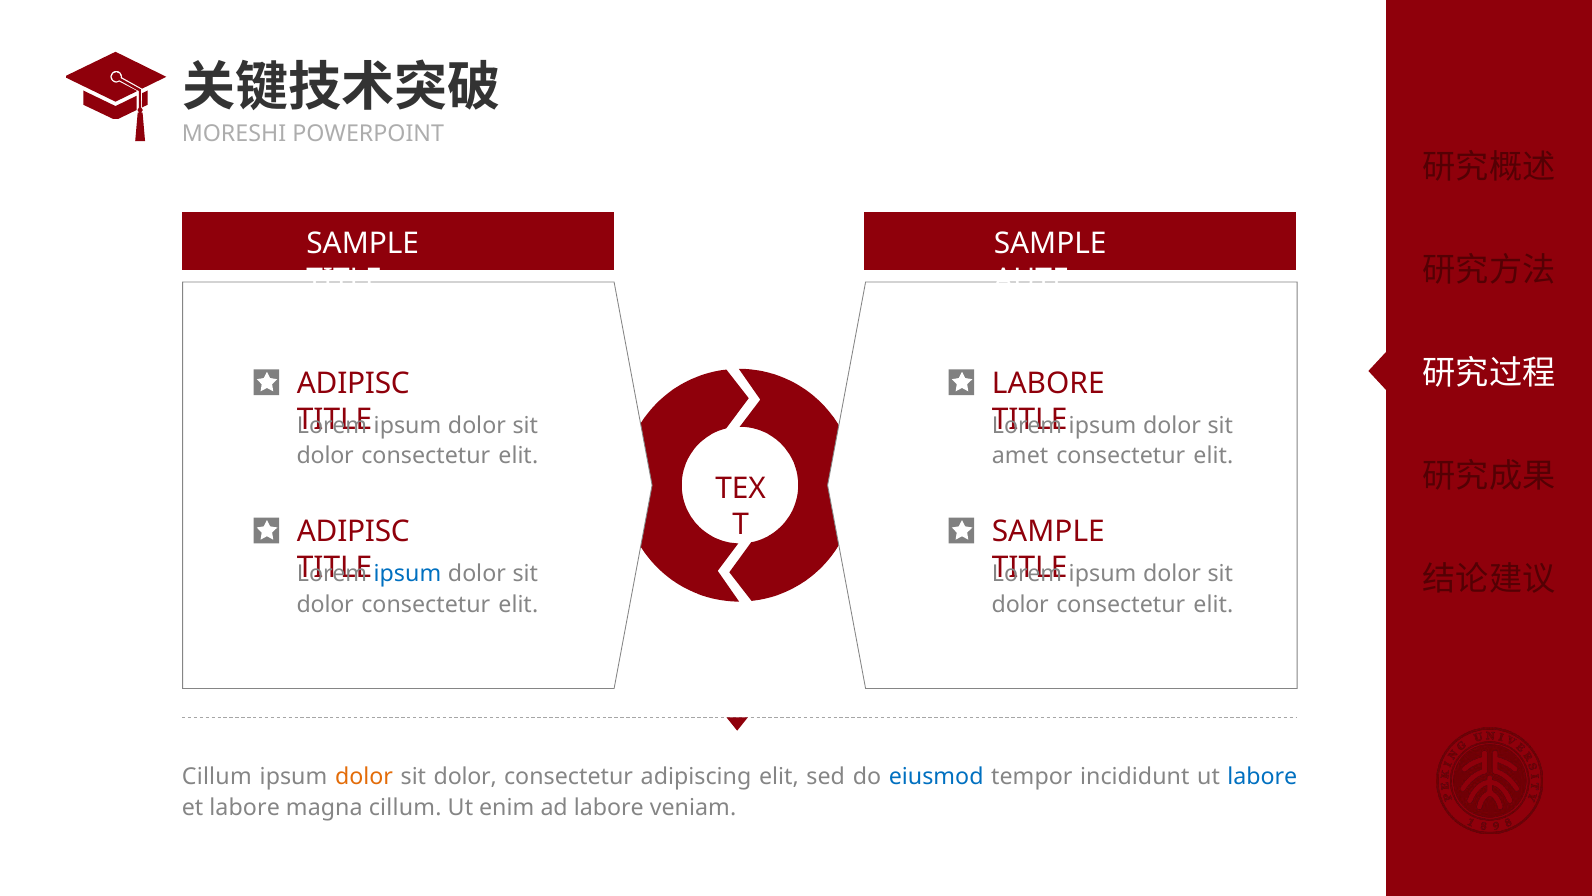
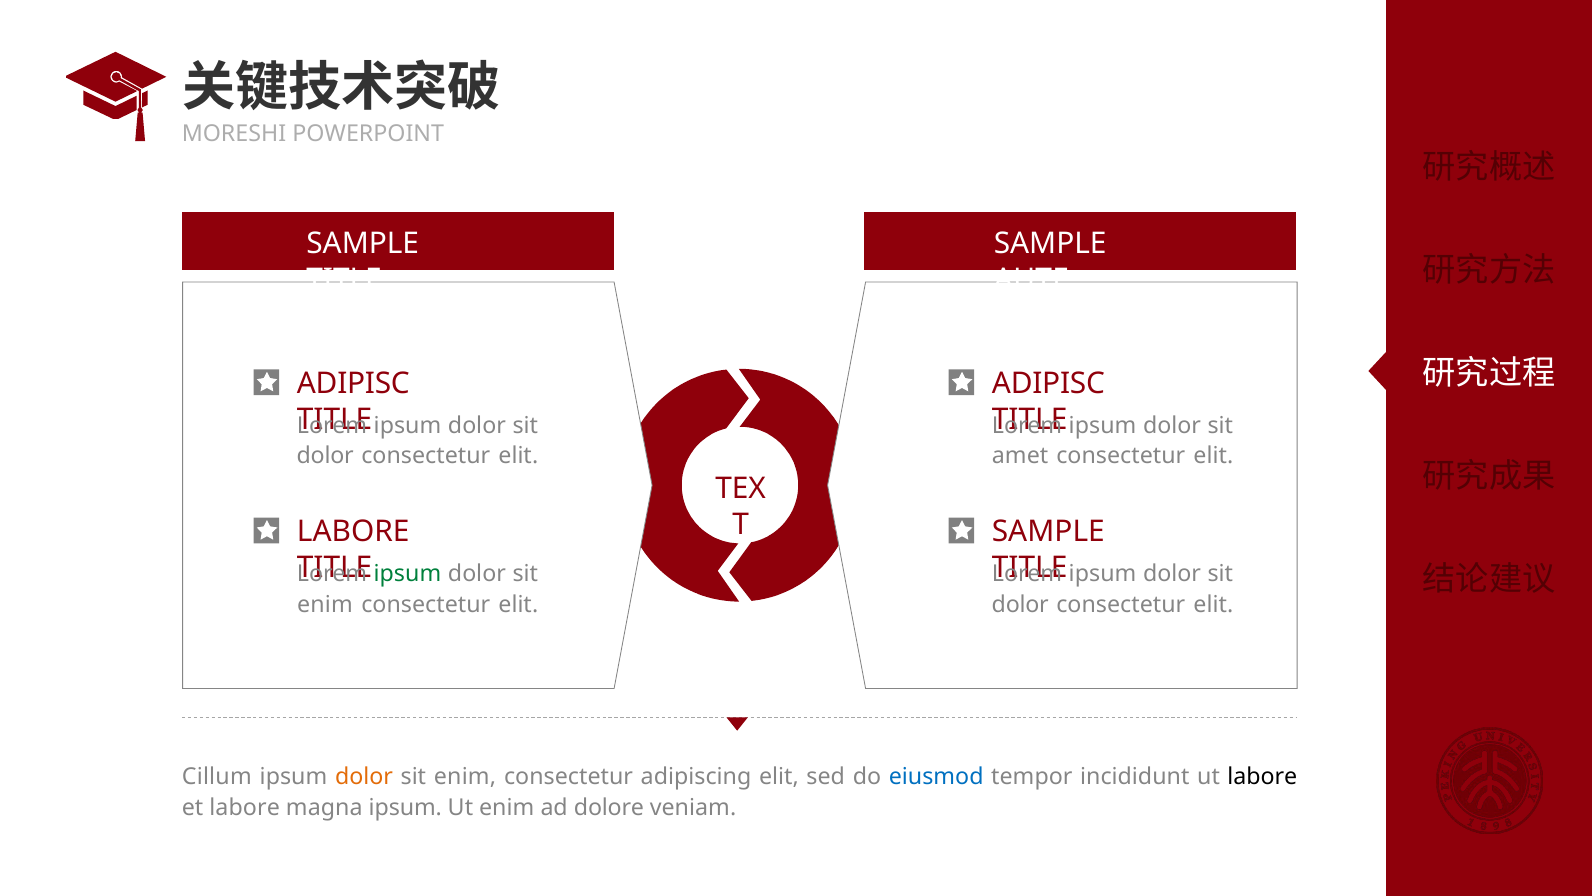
LABORE: LABORE -> ADIPISC (1048, 383)
ADIPISC: ADIPISC -> LABORE (353, 531)
ipsum colour: blue -> green (407, 574)
dolor: dolor -> enim (325, 604)
dolor: dolor -> enim (465, 777)
labore colour: blue -> black (1262, 777)
magna cillum: cillum -> ipsum (405, 807)
ad labore: labore -> dolore (609, 807)
